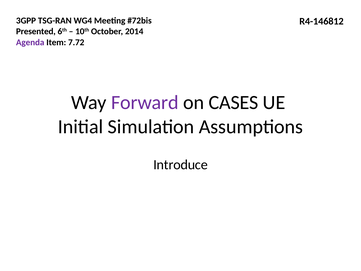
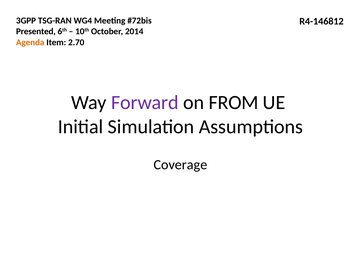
Agenda colour: purple -> orange (30, 42)
7.72: 7.72 -> 2.70 (76, 42)
CASES: CASES -> FROM (234, 102)
Introduce: Introduce -> Coverage (180, 165)
